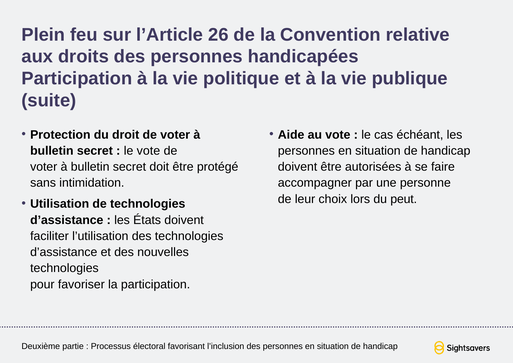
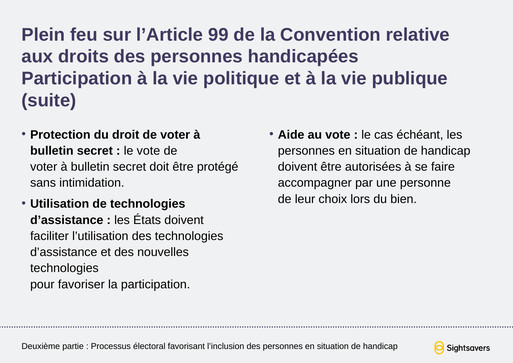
26: 26 -> 99 (218, 35)
peut: peut -> bien (404, 199)
